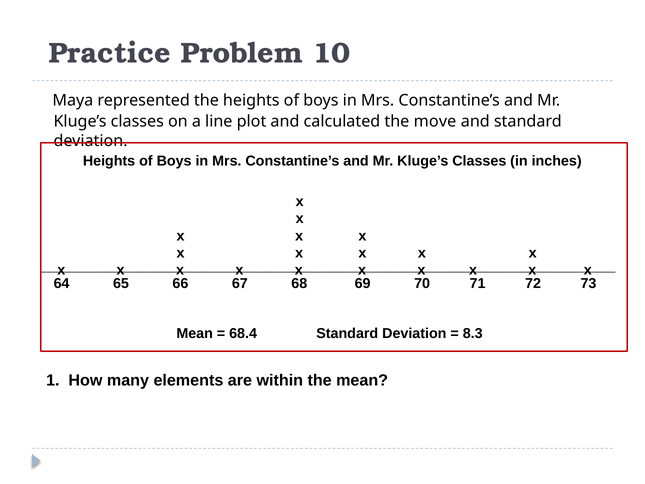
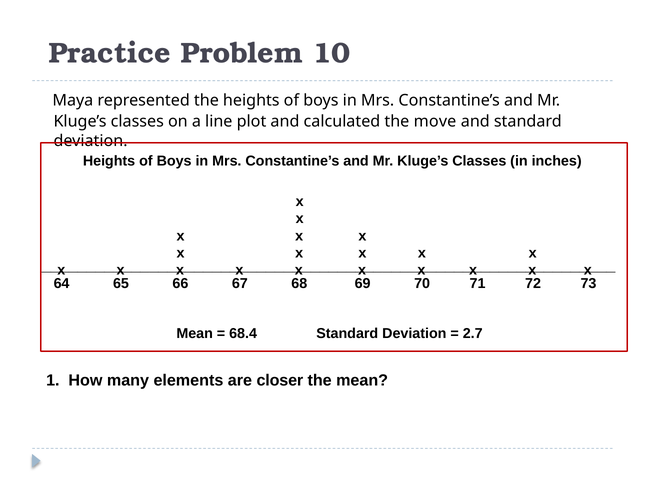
8.3: 8.3 -> 2.7 (473, 333)
within: within -> closer (280, 380)
